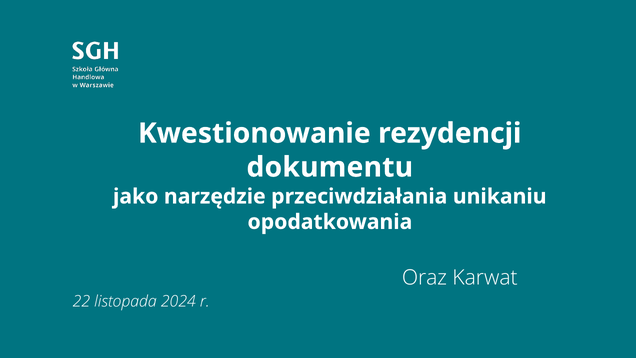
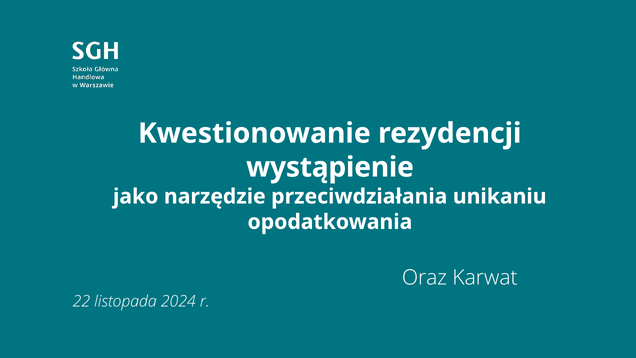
dokumentu: dokumentu -> wystąpienie (330, 167)
